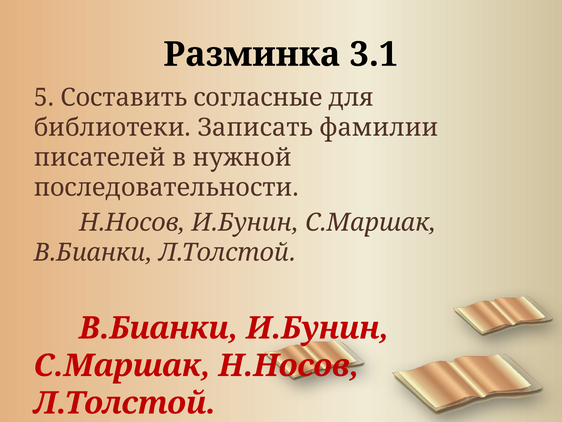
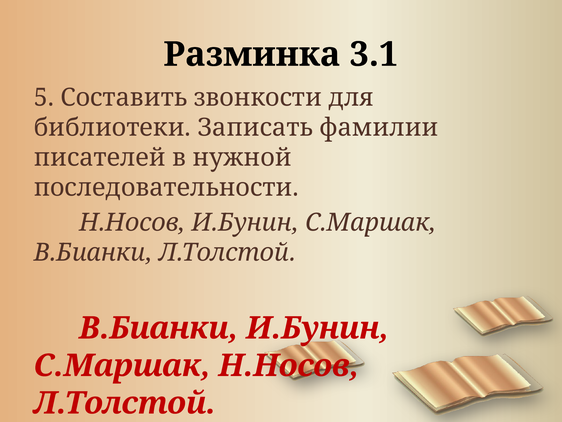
согласные: согласные -> звонкости (258, 98)
